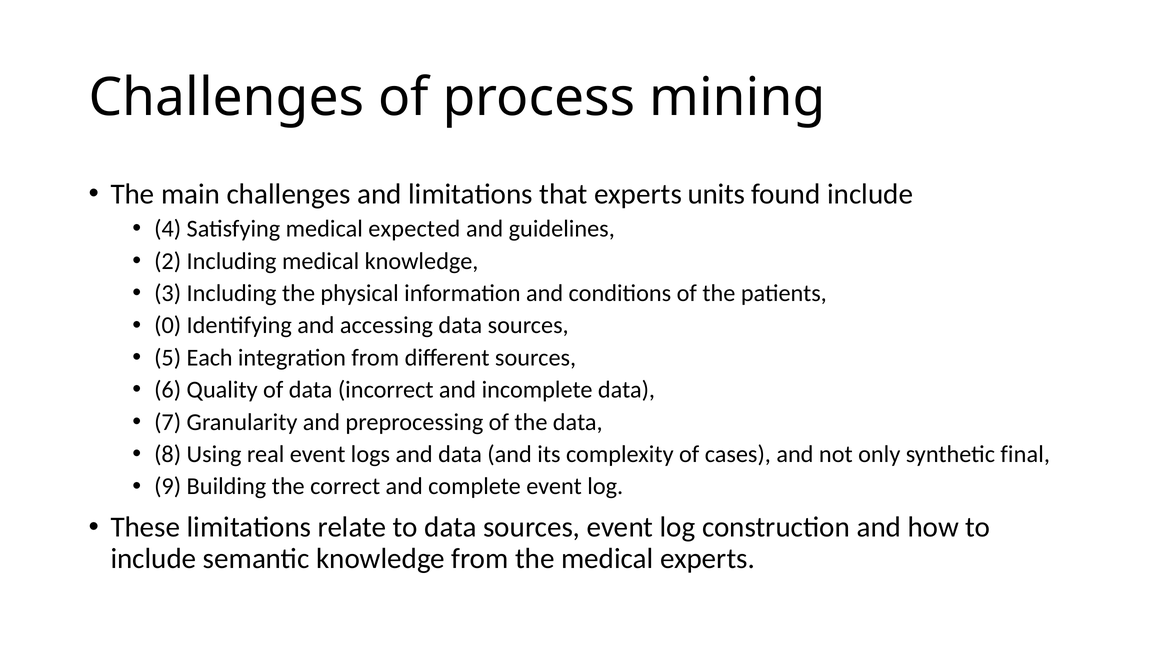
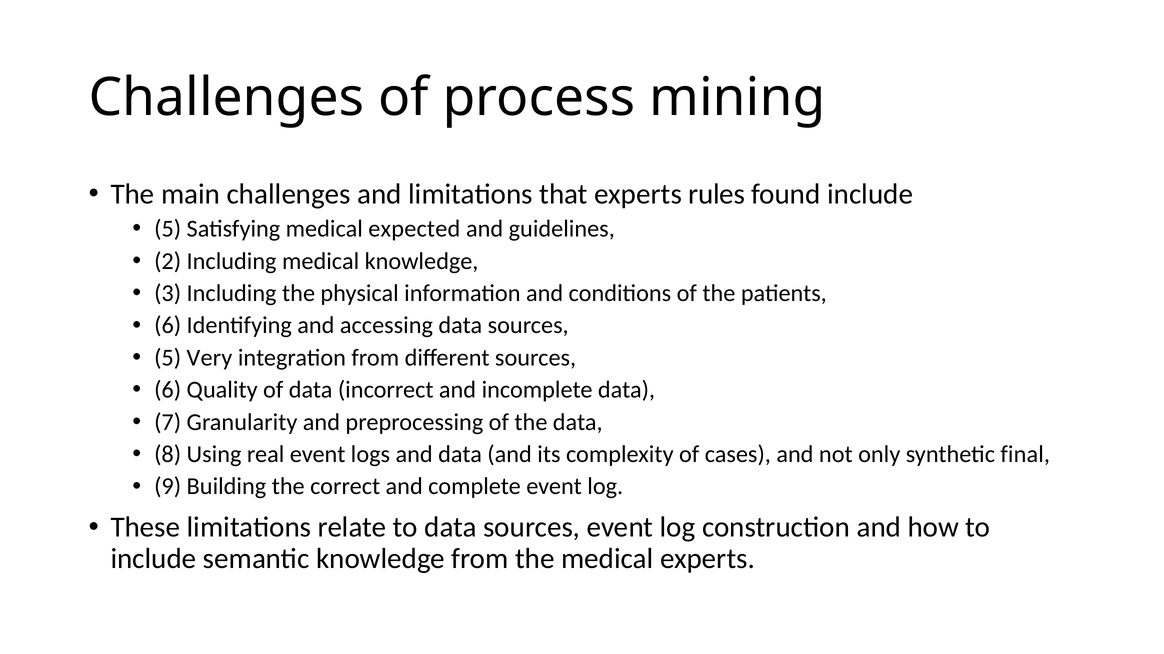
units: units -> rules (717, 194)
4: 4 -> 5 (168, 229)
0: 0 -> 6 (168, 326)
Each: Each -> Very (209, 358)
